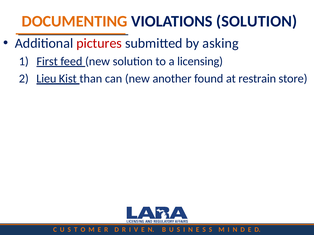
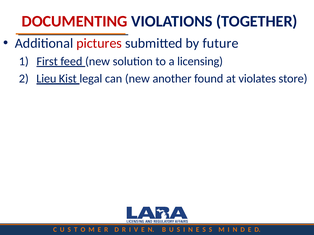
DOCUMENTING colour: orange -> red (75, 21)
VIOLATIONS SOLUTION: SOLUTION -> TOGETHER (257, 21)
asking: asking -> future (221, 43)
than: than -> legal (91, 79)
restrain: restrain -> violates (257, 79)
